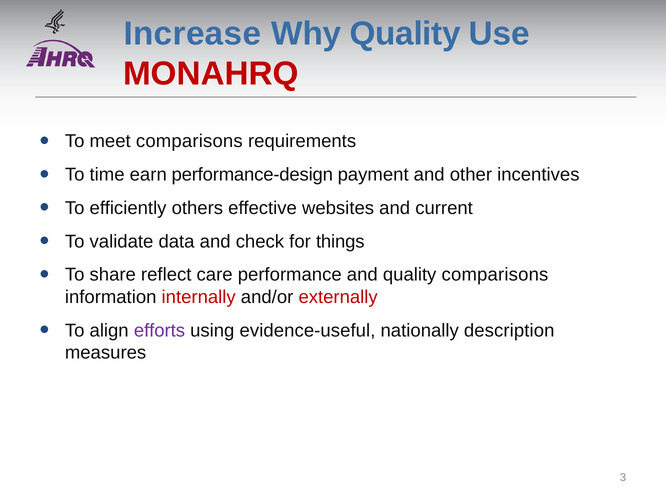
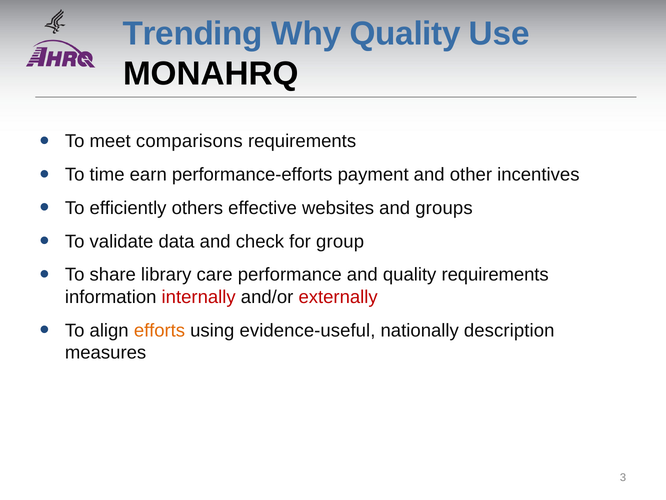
Increase: Increase -> Trending (193, 34)
MONAHRQ colour: red -> black (211, 74)
performance-design: performance-design -> performance-efforts (252, 175)
current: current -> groups (444, 208)
things: things -> group (340, 241)
reflect: reflect -> library (166, 275)
quality comparisons: comparisons -> requirements (495, 275)
efforts colour: purple -> orange (159, 330)
